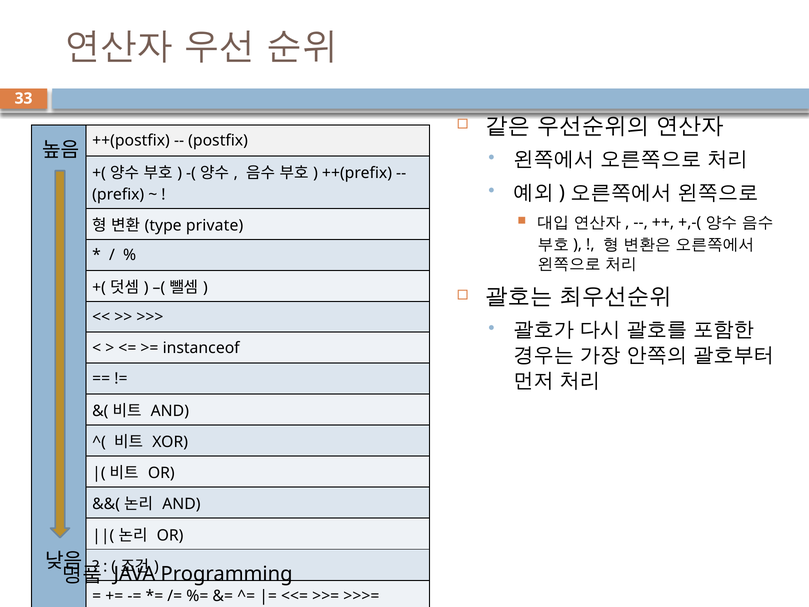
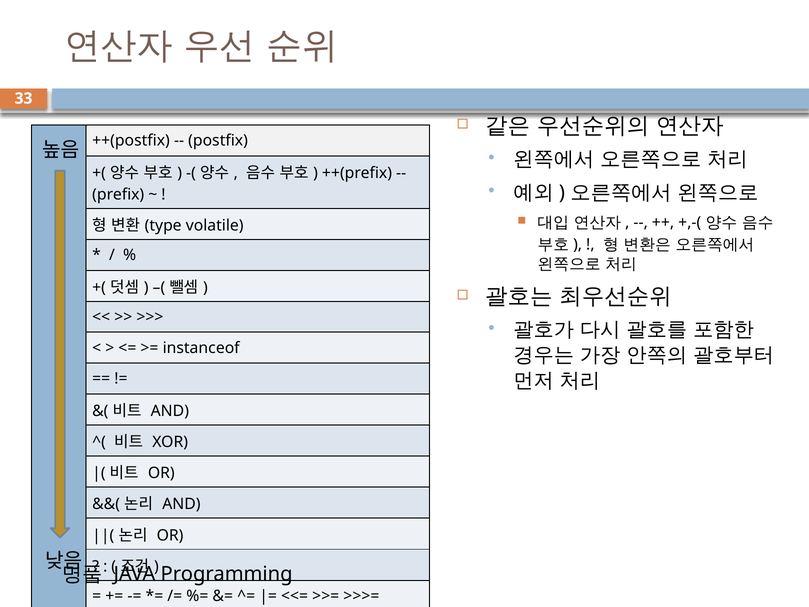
private: private -> volatile (215, 225)
